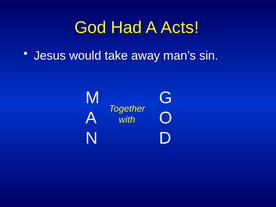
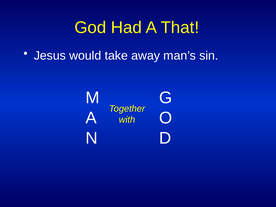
Acts: Acts -> That (180, 28)
